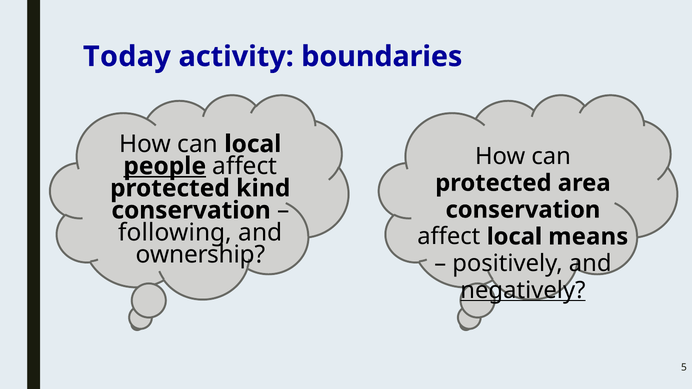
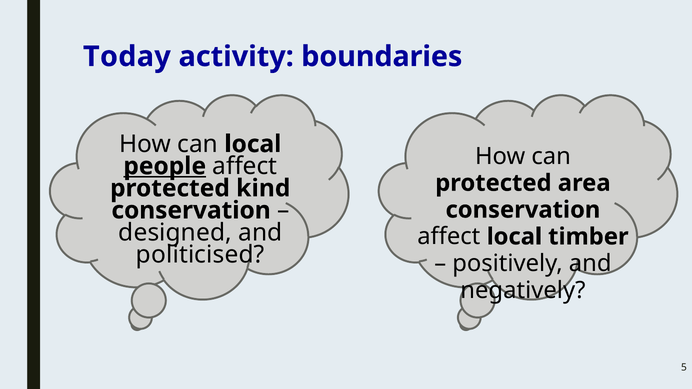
following: following -> designed (175, 233)
means: means -> timber (588, 237)
ownership: ownership -> politicised (200, 255)
negatively underline: present -> none (523, 290)
